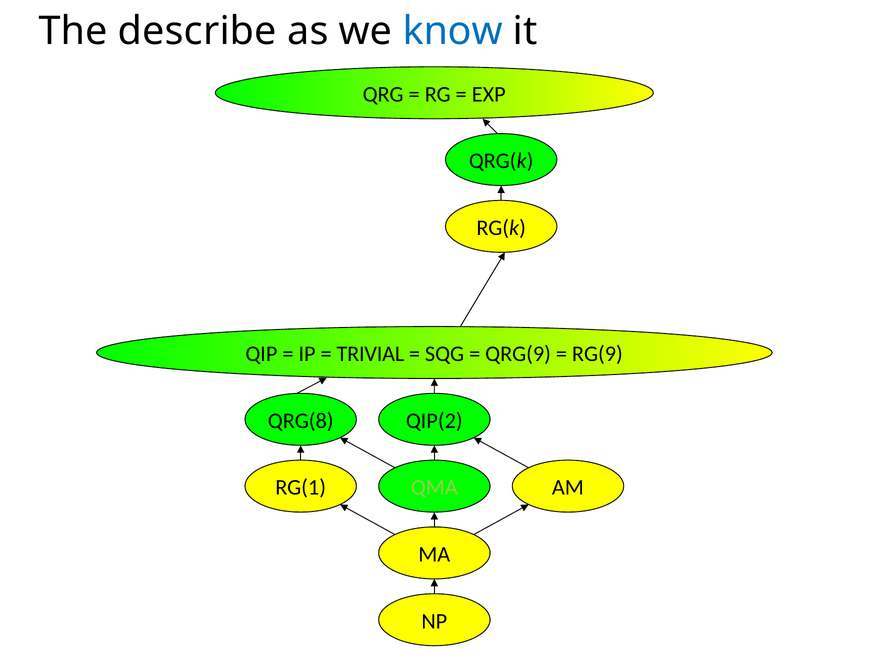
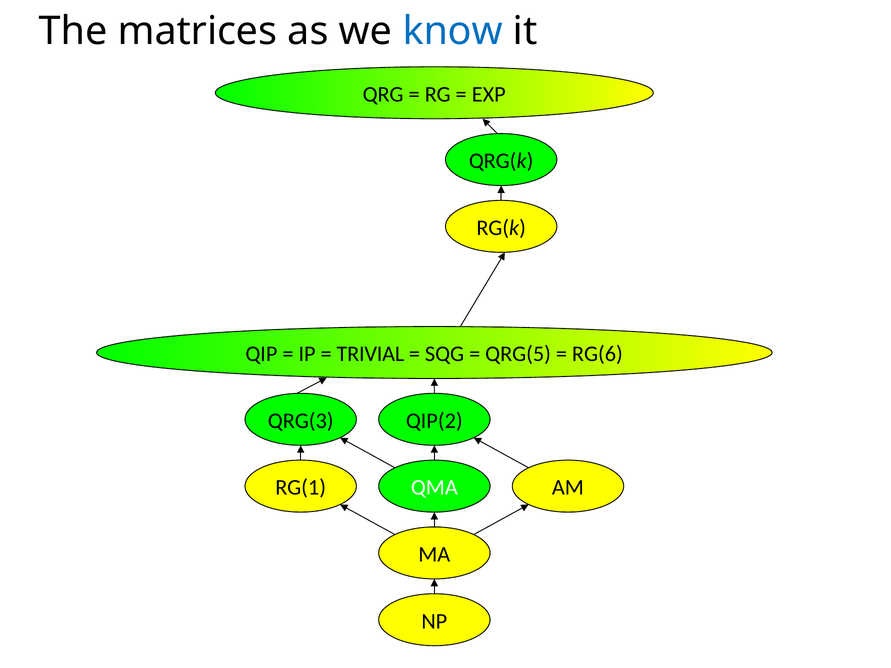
describe: describe -> matrices (197, 31)
QRG(9: QRG(9 -> QRG(5 (518, 354)
RG(9: RG(9 -> RG(6 (597, 354)
QRG(8: QRG(8 -> QRG(3 (301, 421)
QMA colour: light green -> white (434, 488)
